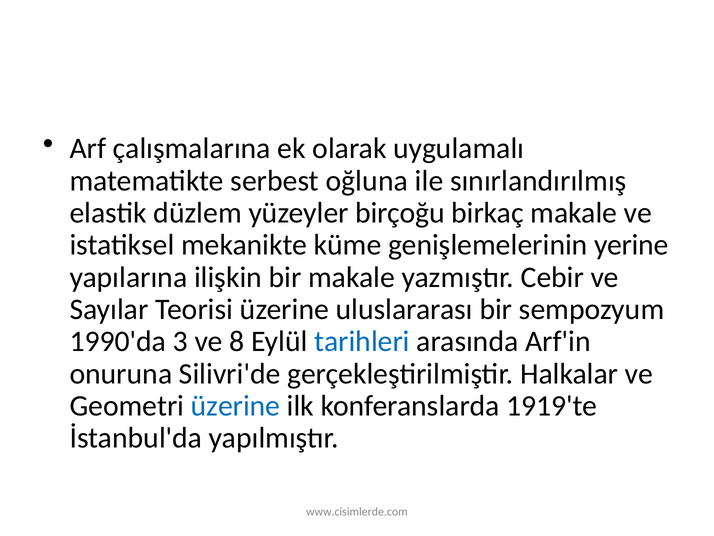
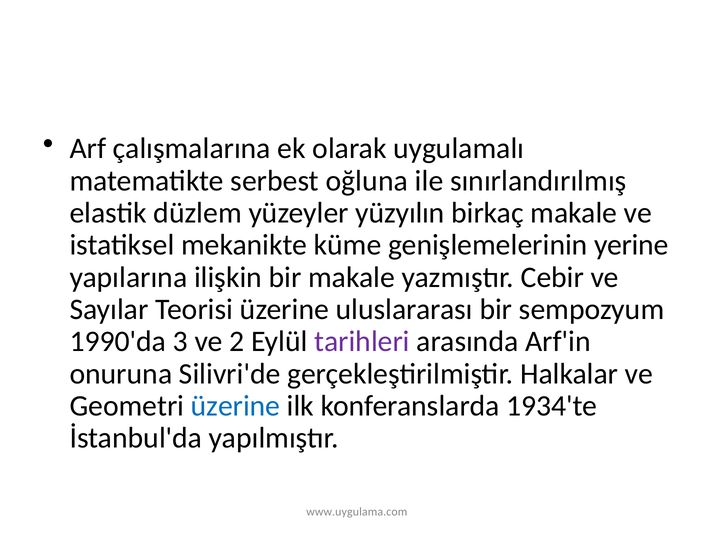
birçoğu: birçoğu -> yüzyılın (400, 213)
8: 8 -> 2 (237, 341)
tarihleri colour: blue -> purple (362, 341)
1919'te: 1919'te -> 1934'te (552, 405)
www.cisimlerde.com: www.cisimlerde.com -> www.uygulama.com (357, 511)
